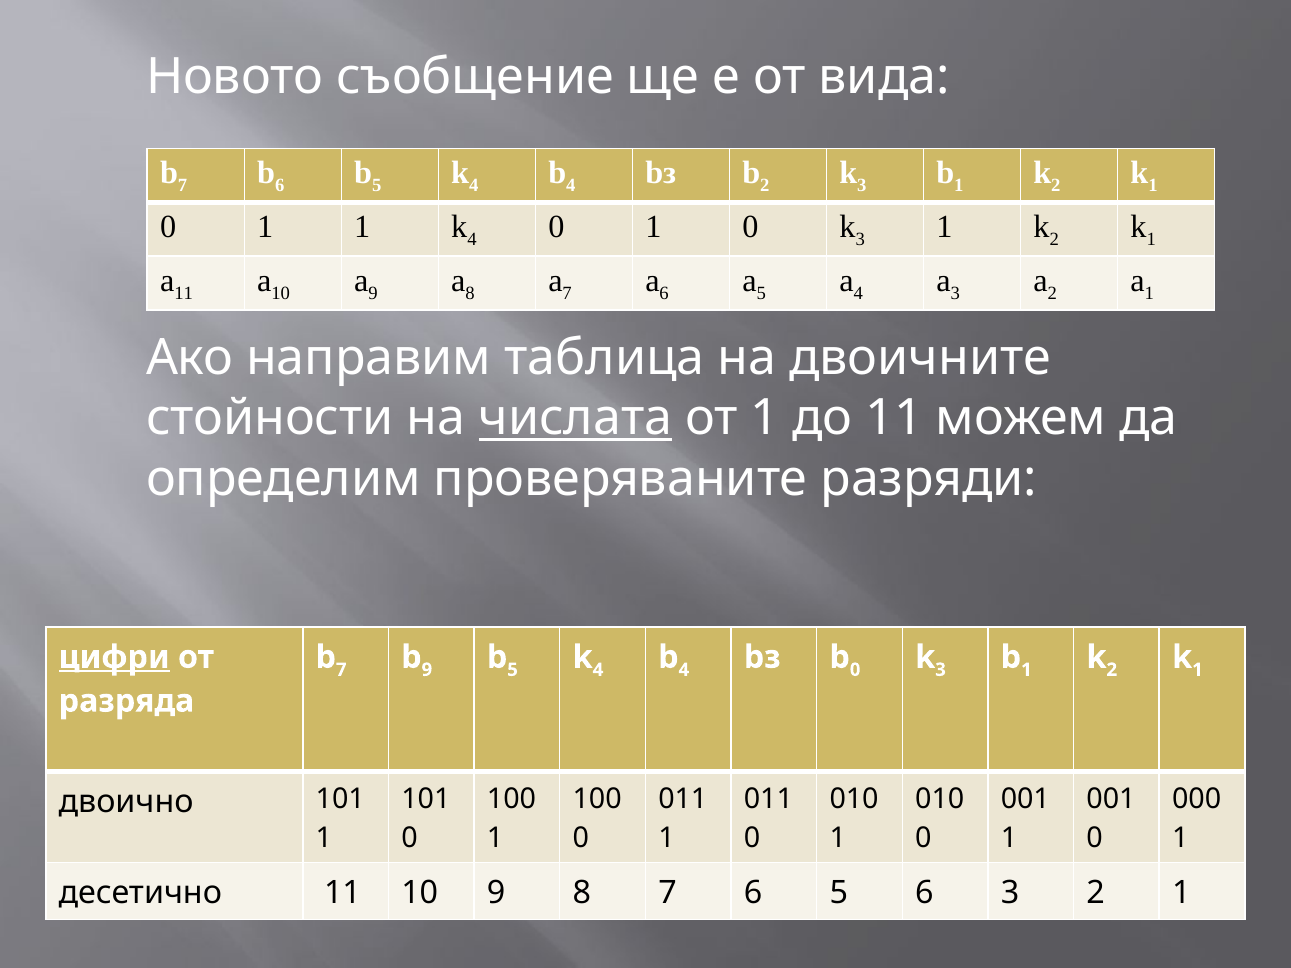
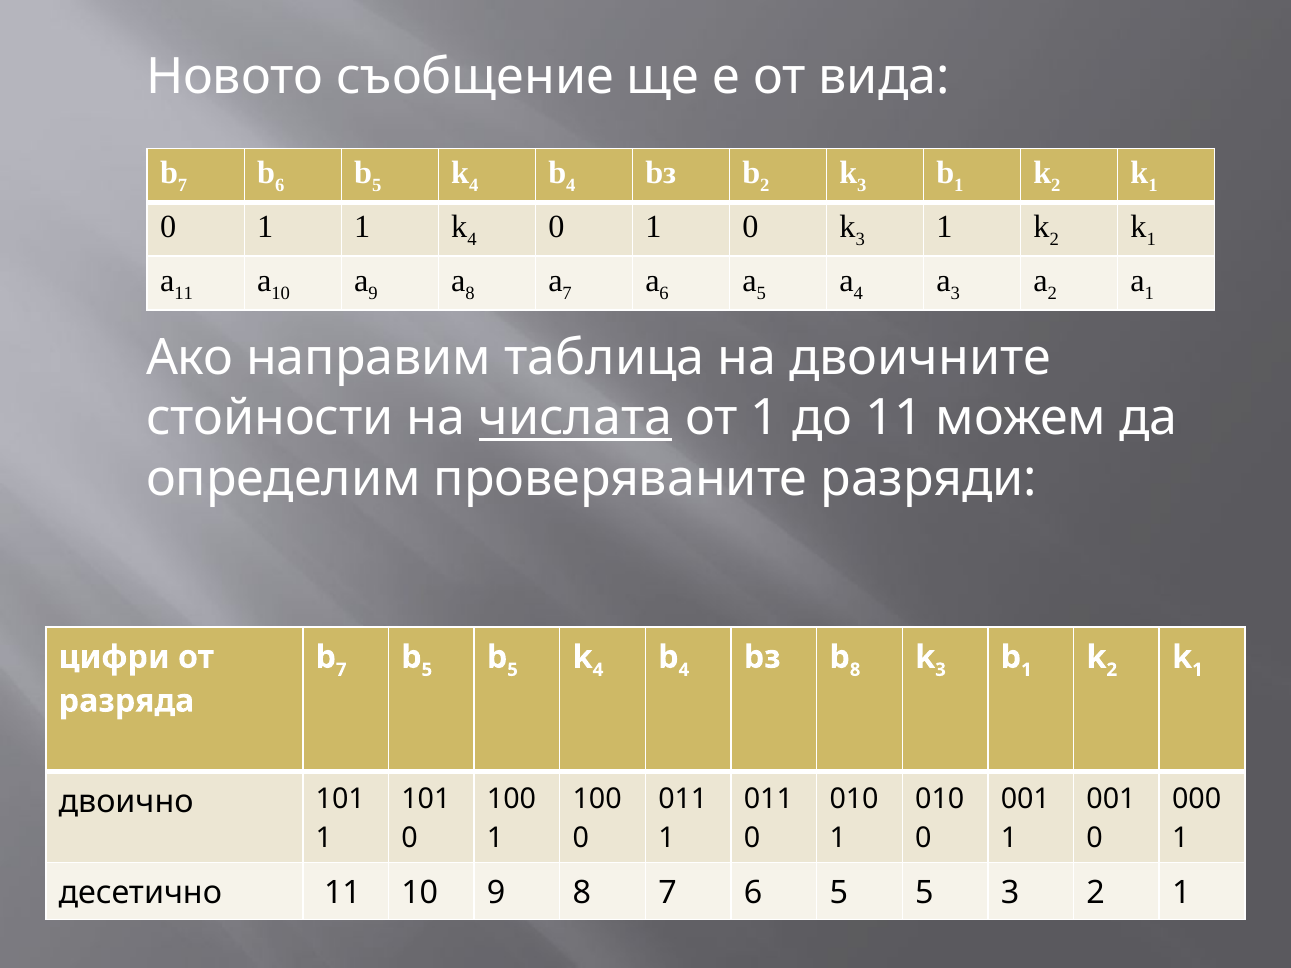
цифри underline: present -> none (114, 657)
9: 9 -> 5 (427, 670)
0: 0 -> 8 (855, 670)
5 6: 6 -> 5 (924, 893)
